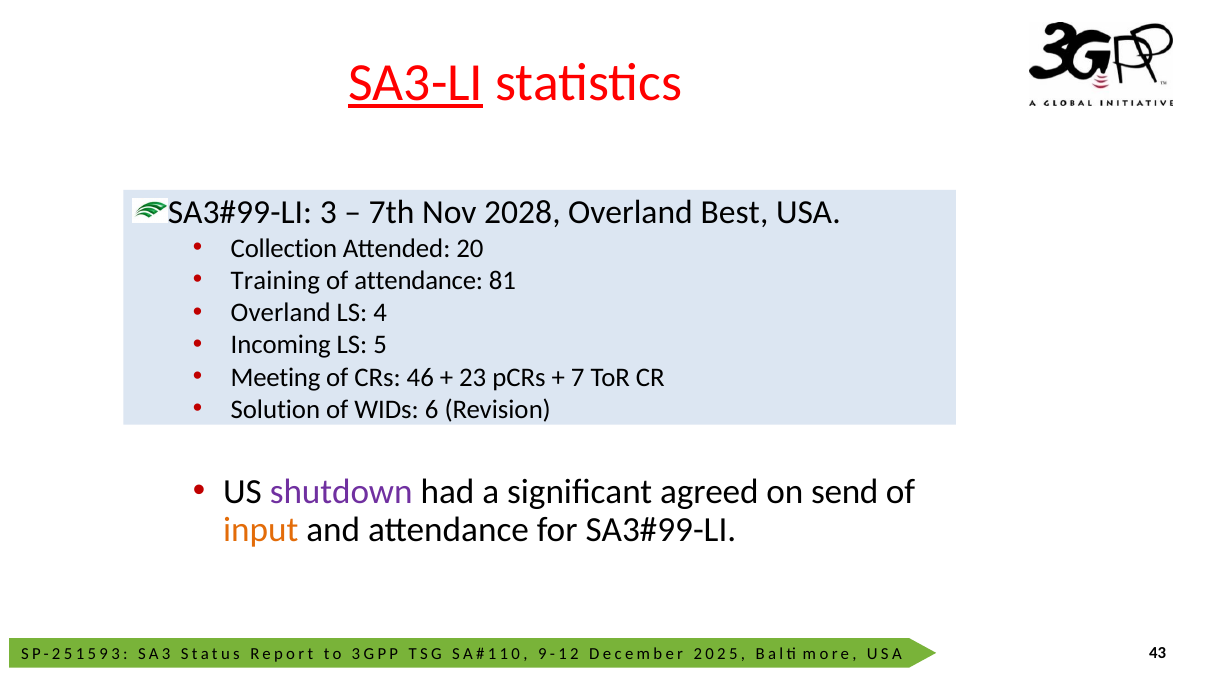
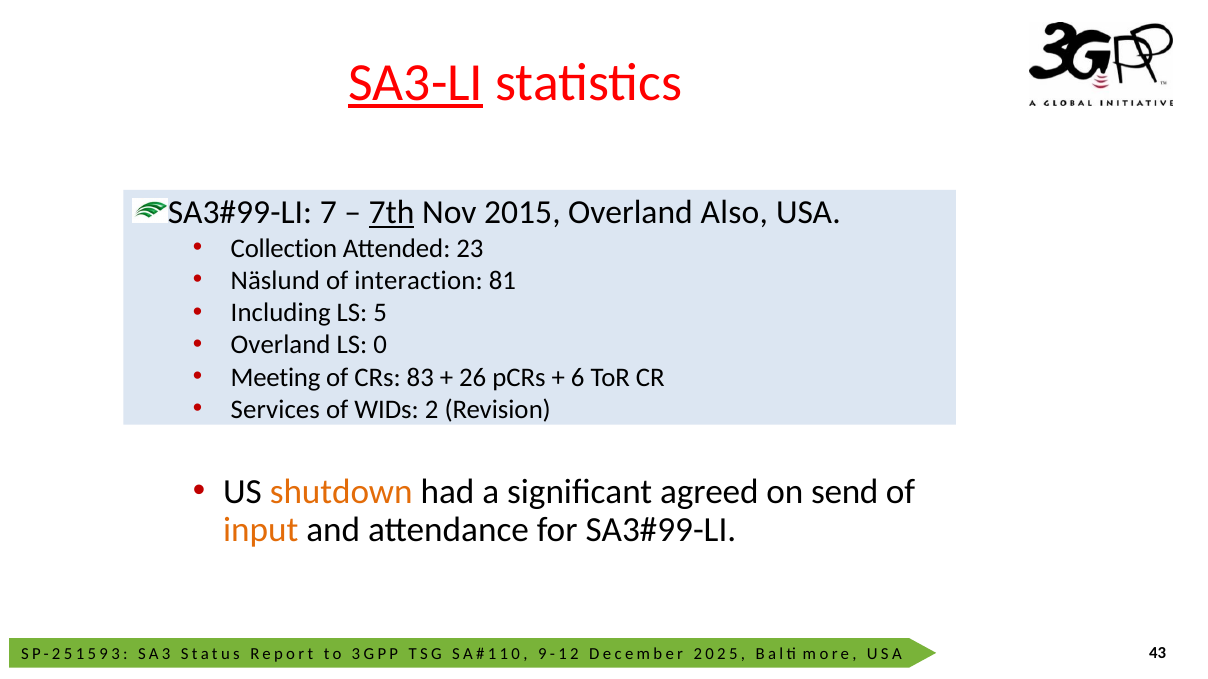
3: 3 -> 7 (328, 212)
7th underline: none -> present (392, 212)
2028: 2028 -> 2015 (522, 212)
Best: Best -> Also (734, 212)
20: 20 -> 23 (470, 249)
Training: Training -> Näslund (275, 281)
of attendance: attendance -> interaction (419, 281)
Overland: Overland -> Including (281, 313)
4: 4 -> 5 (380, 313)
Incoming: Incoming -> Overland (281, 345)
5: 5 -> 0 (380, 345)
46: 46 -> 83 (420, 378)
23: 23 -> 26 (473, 378)
7: 7 -> 6 (578, 378)
Solution: Solution -> Services (275, 410)
6: 6 -> 2 (432, 410)
shutdown colour: purple -> orange (341, 492)
